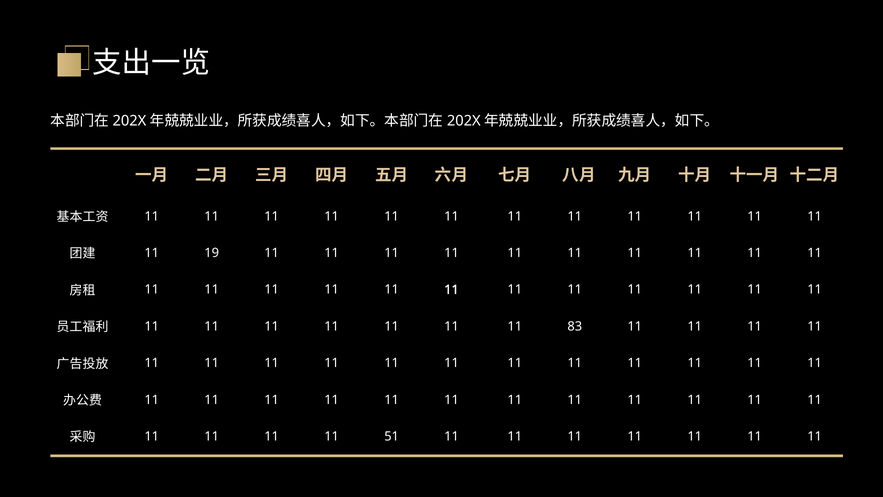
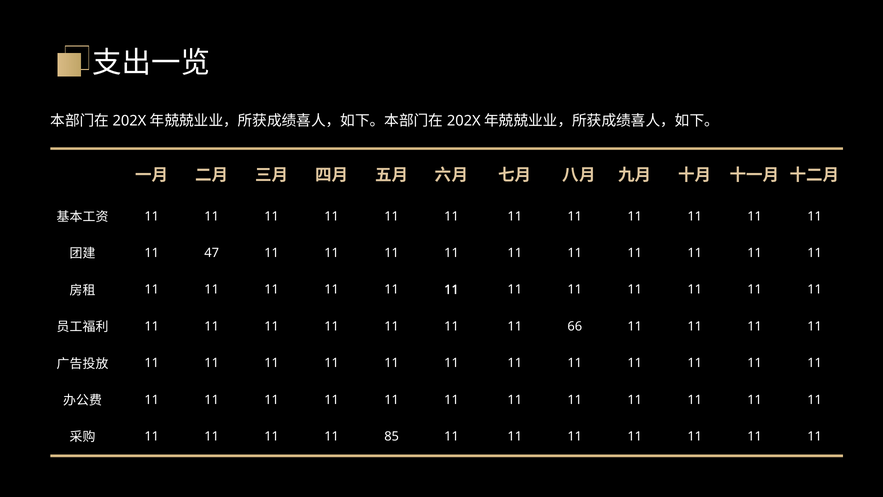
19: 19 -> 47 (212, 253)
83: 83 -> 66 (575, 326)
51: 51 -> 85 (392, 436)
